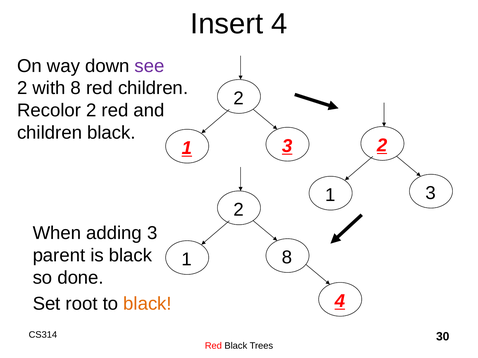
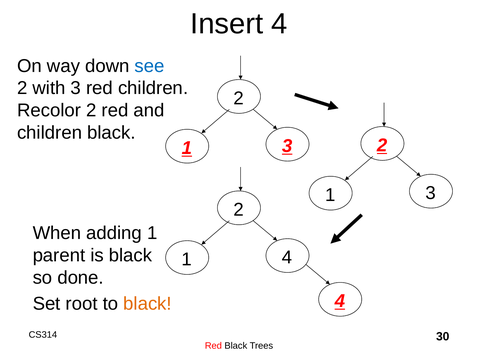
see colour: purple -> blue (150, 66)
with 8: 8 -> 3 (76, 88)
adding 3: 3 -> 1 (152, 233)
1 8: 8 -> 4 (287, 258)
